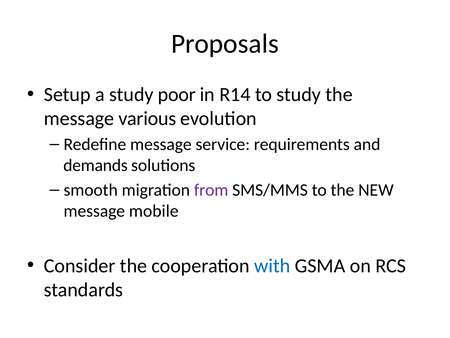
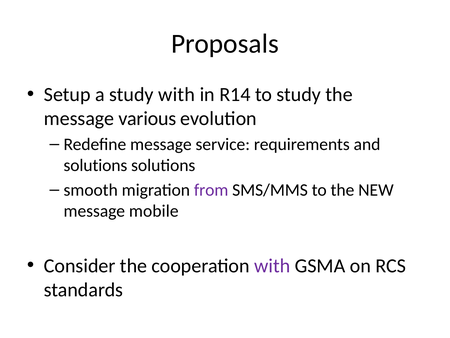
study poor: poor -> with (177, 94)
demands: demands -> solutions (95, 165)
with colour: blue -> purple (272, 265)
